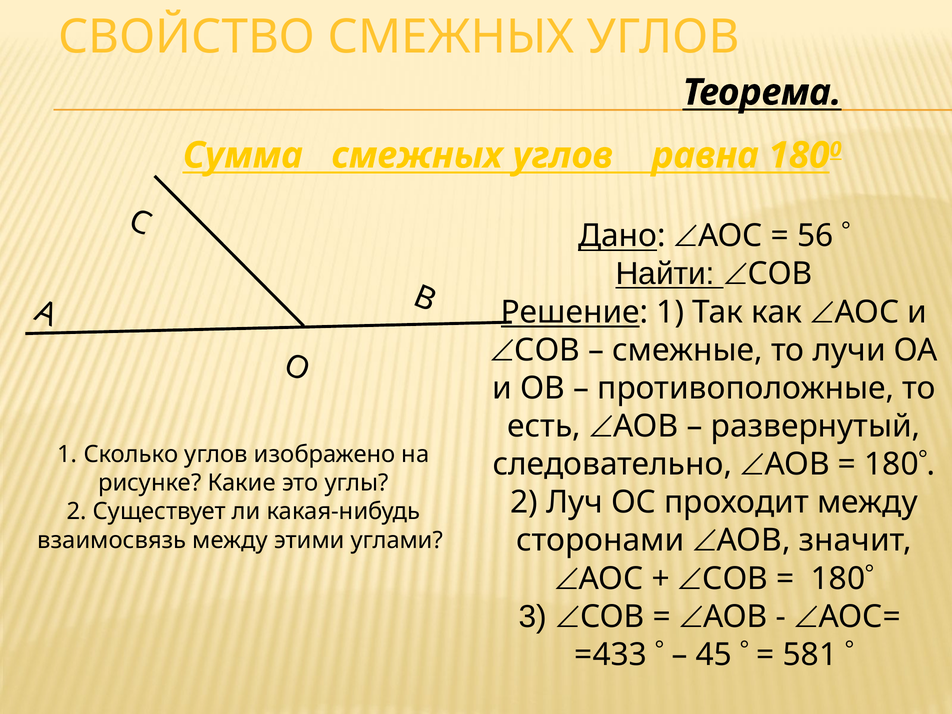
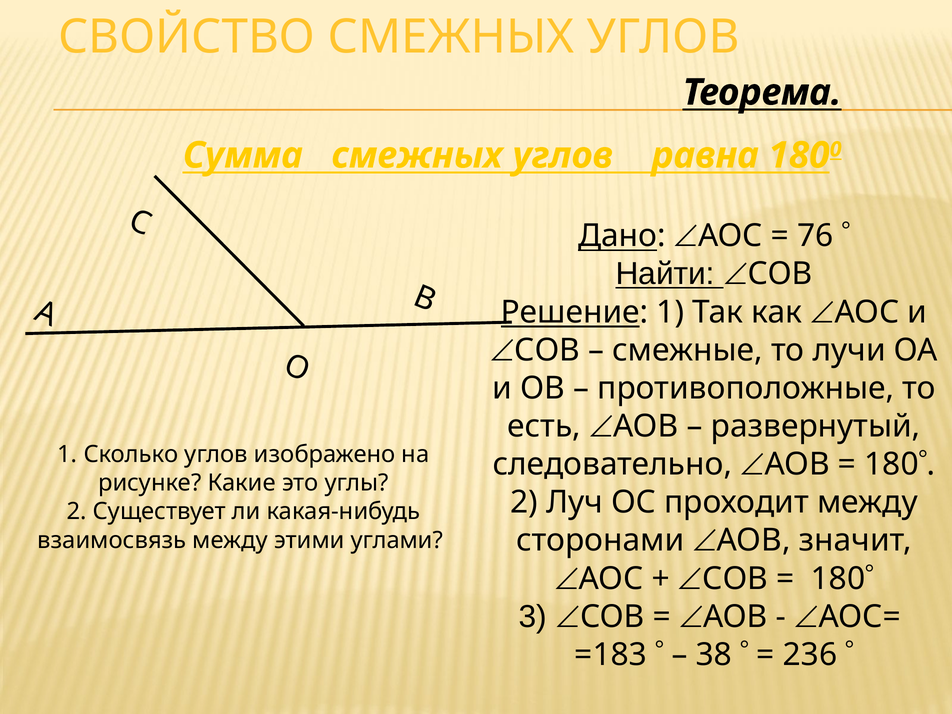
56: 56 -> 76 (815, 236)
=433: =433 -> =183 (611, 655)
45: 45 -> 38 (714, 655)
581: 581 -> 236 (810, 655)
